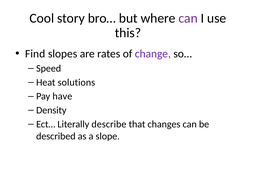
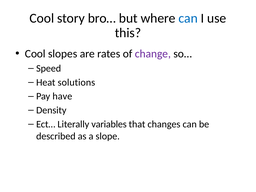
can colour: purple -> blue (188, 18)
Find: Find -> Cool (35, 54)
describe: describe -> variables (109, 124)
